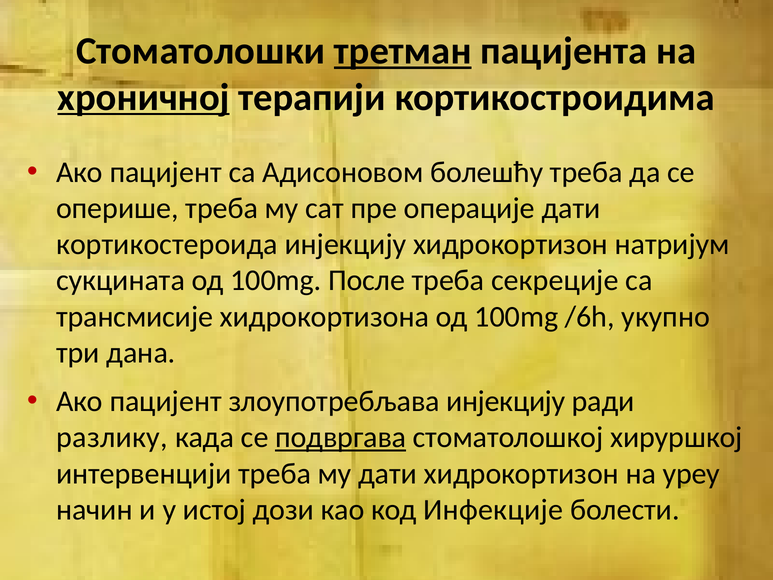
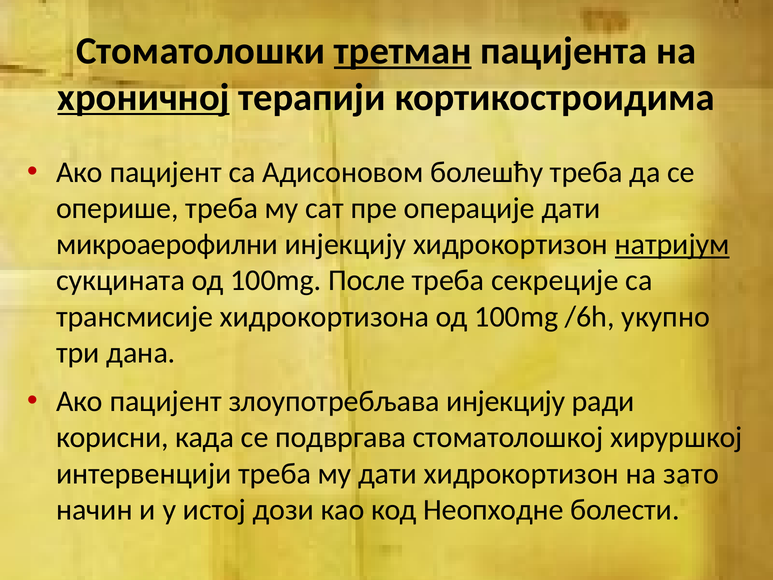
кортикостероида: кортикостероида -> микроаерофилни (167, 244)
натријум underline: none -> present (672, 244)
разлику: разлику -> корисни (112, 437)
подвргава underline: present -> none (341, 437)
уреу: уреу -> зато (691, 473)
Инфекције: Инфекције -> Неопходне (493, 509)
